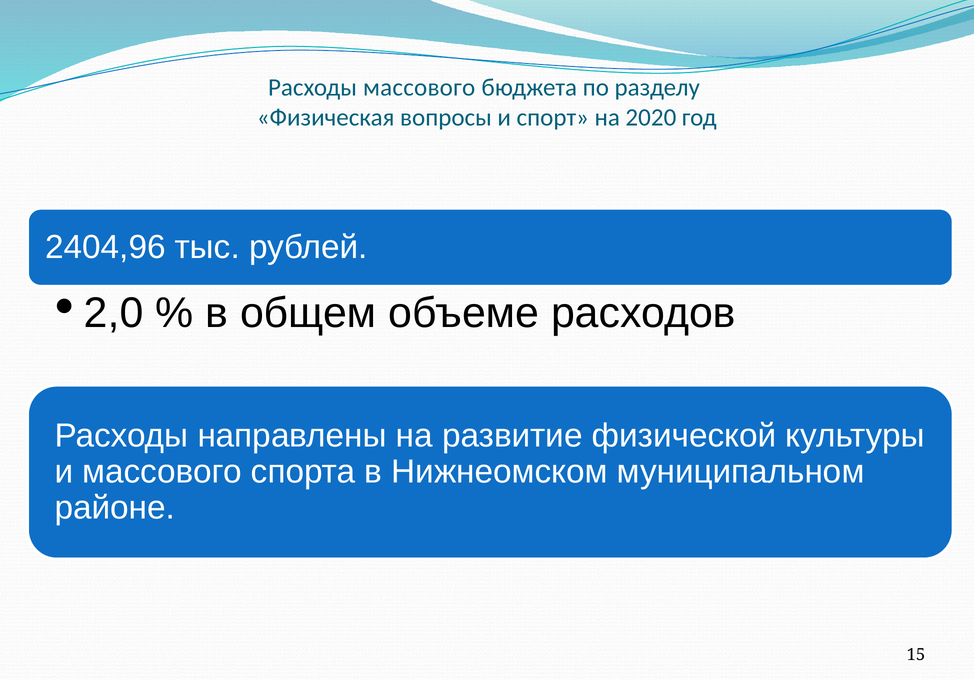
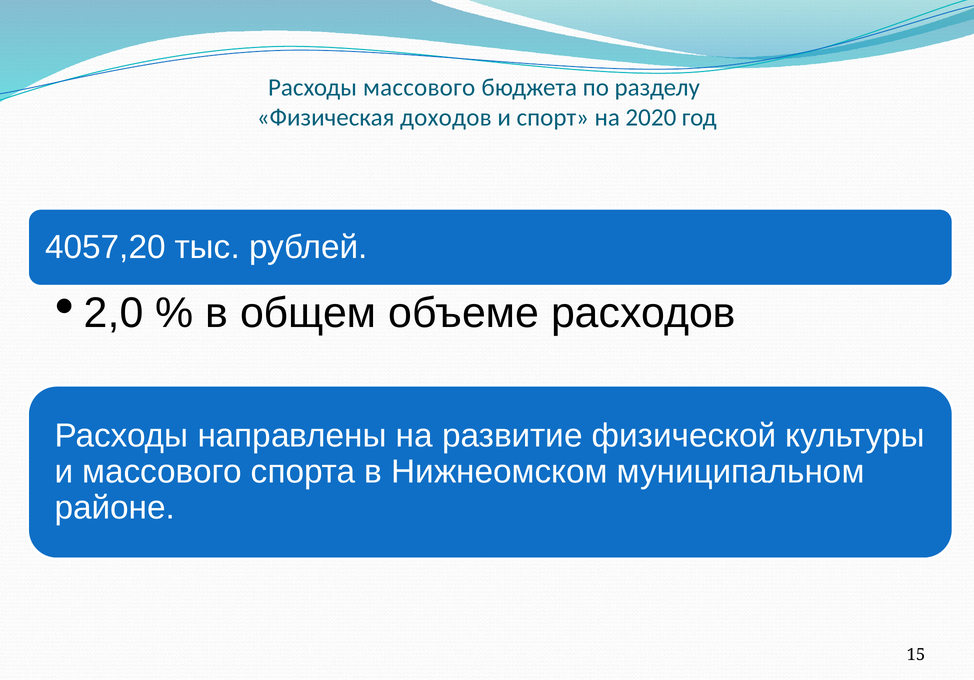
вопросы: вопросы -> доходов (446, 118)
2404,96: 2404,96 -> 4057,20 (105, 247)
